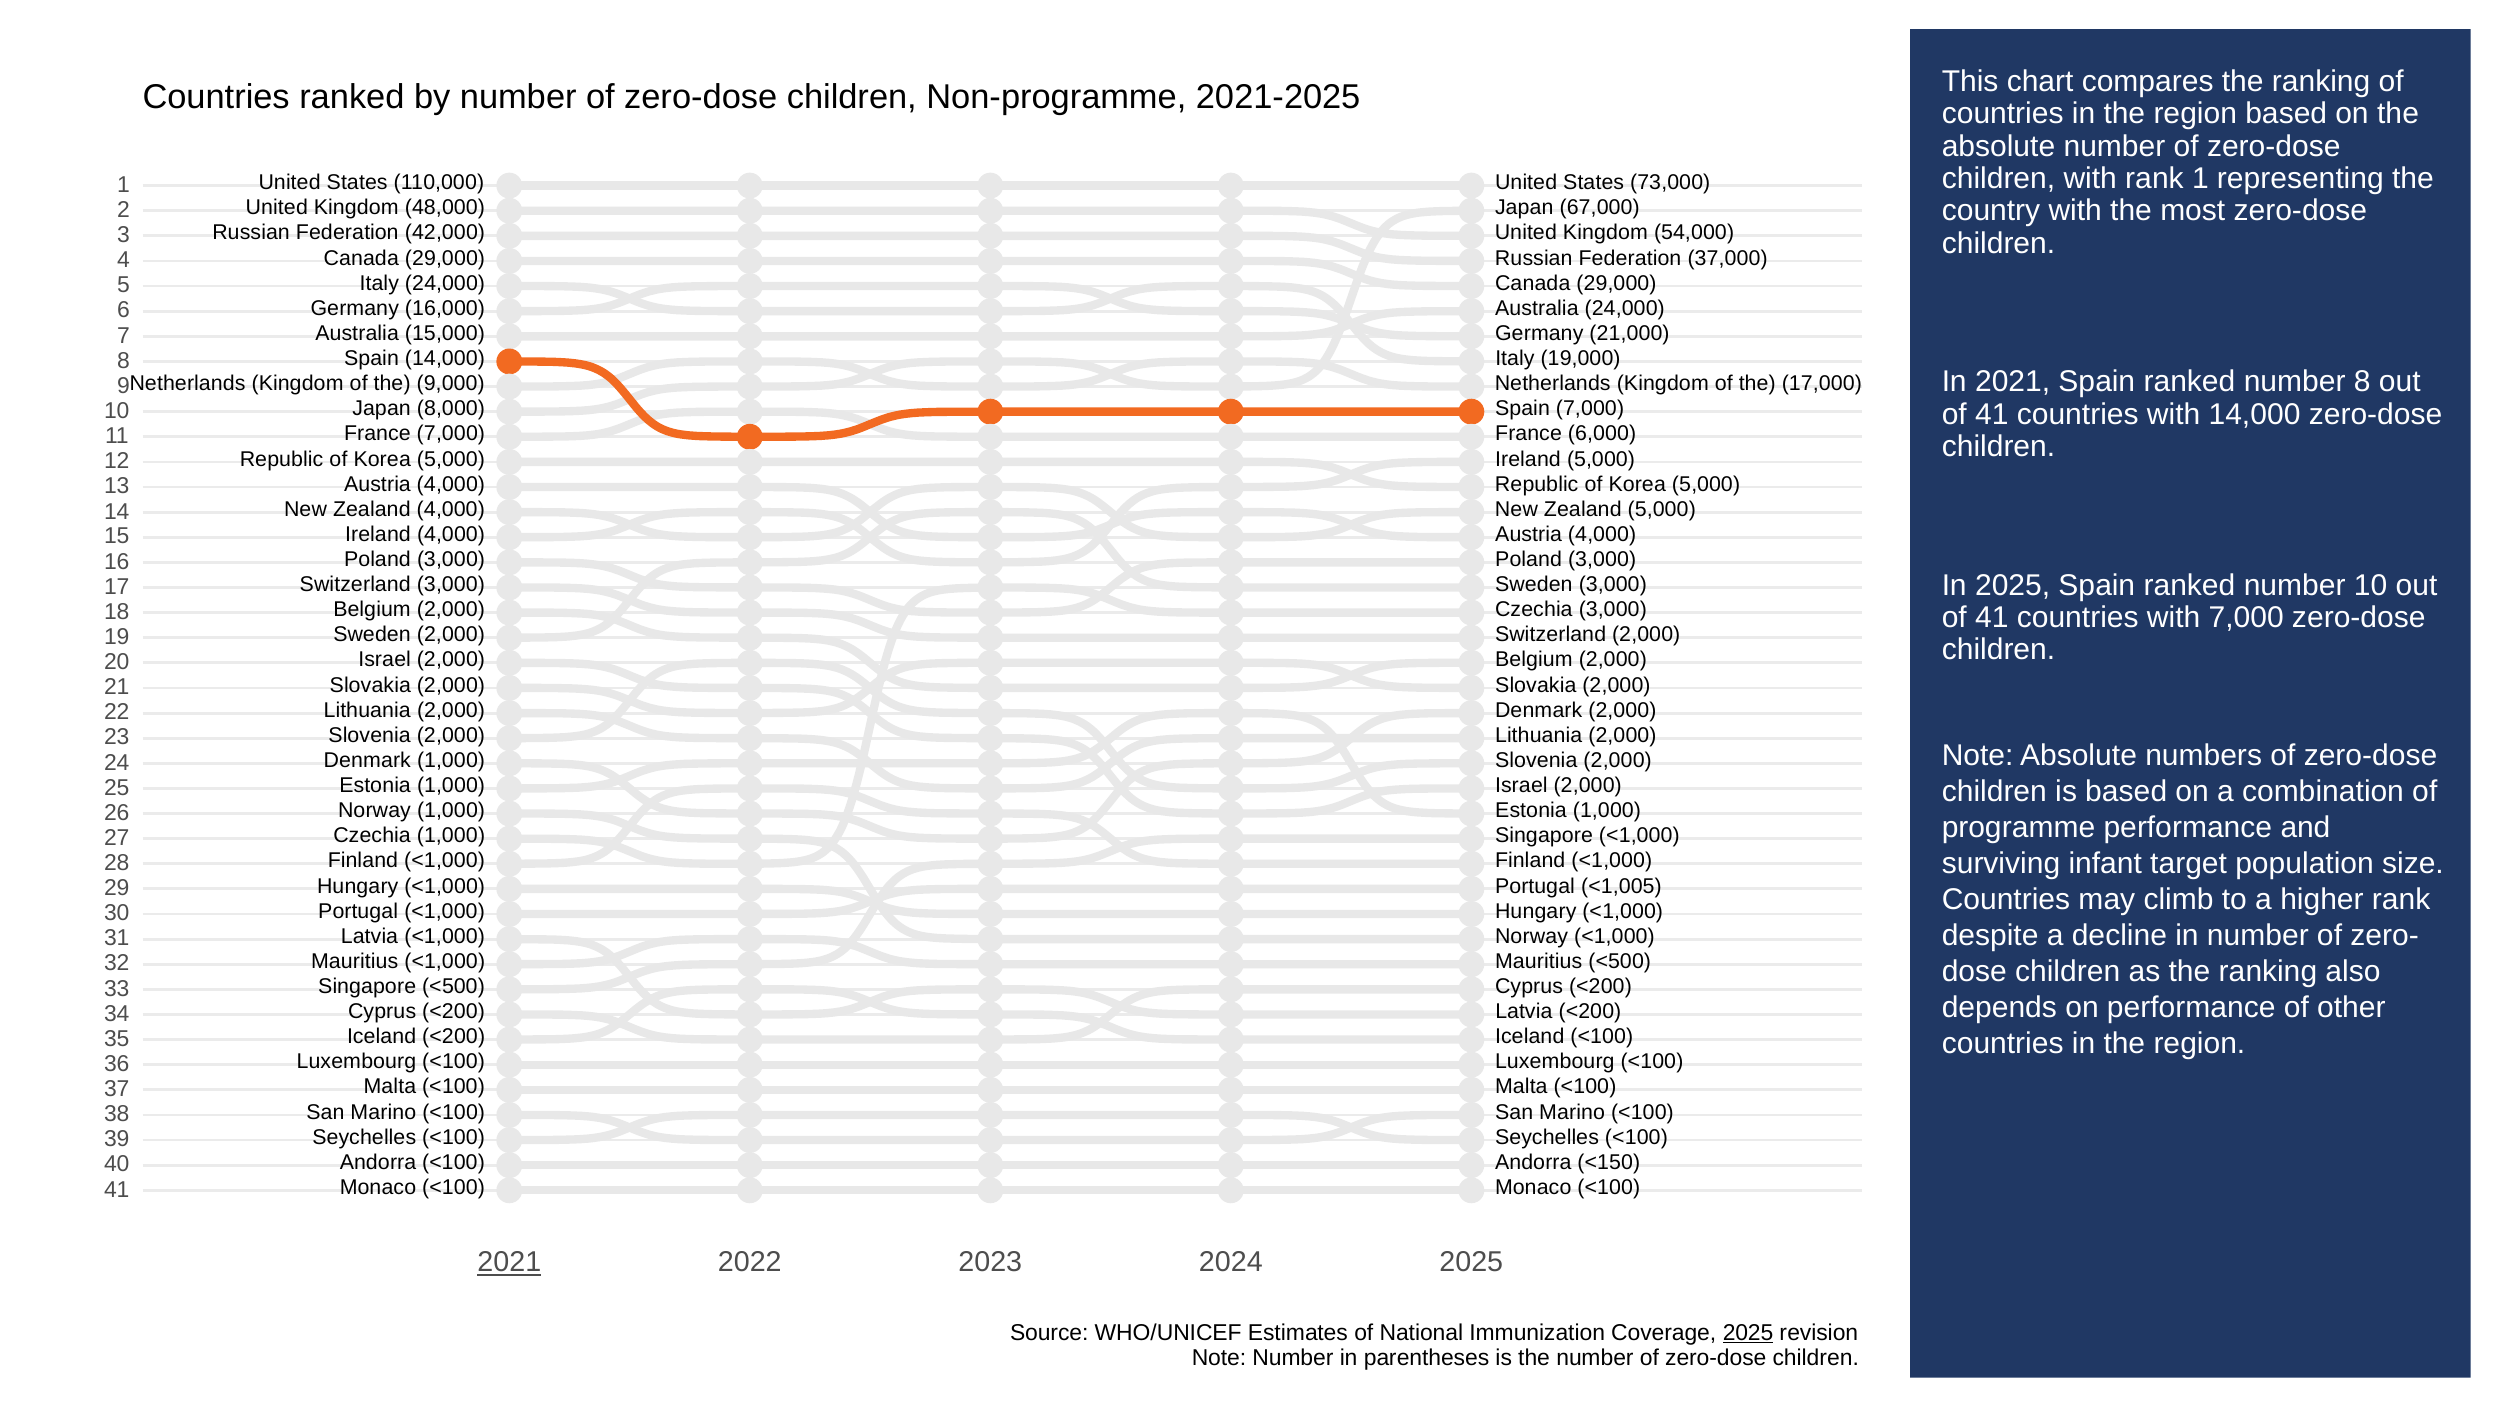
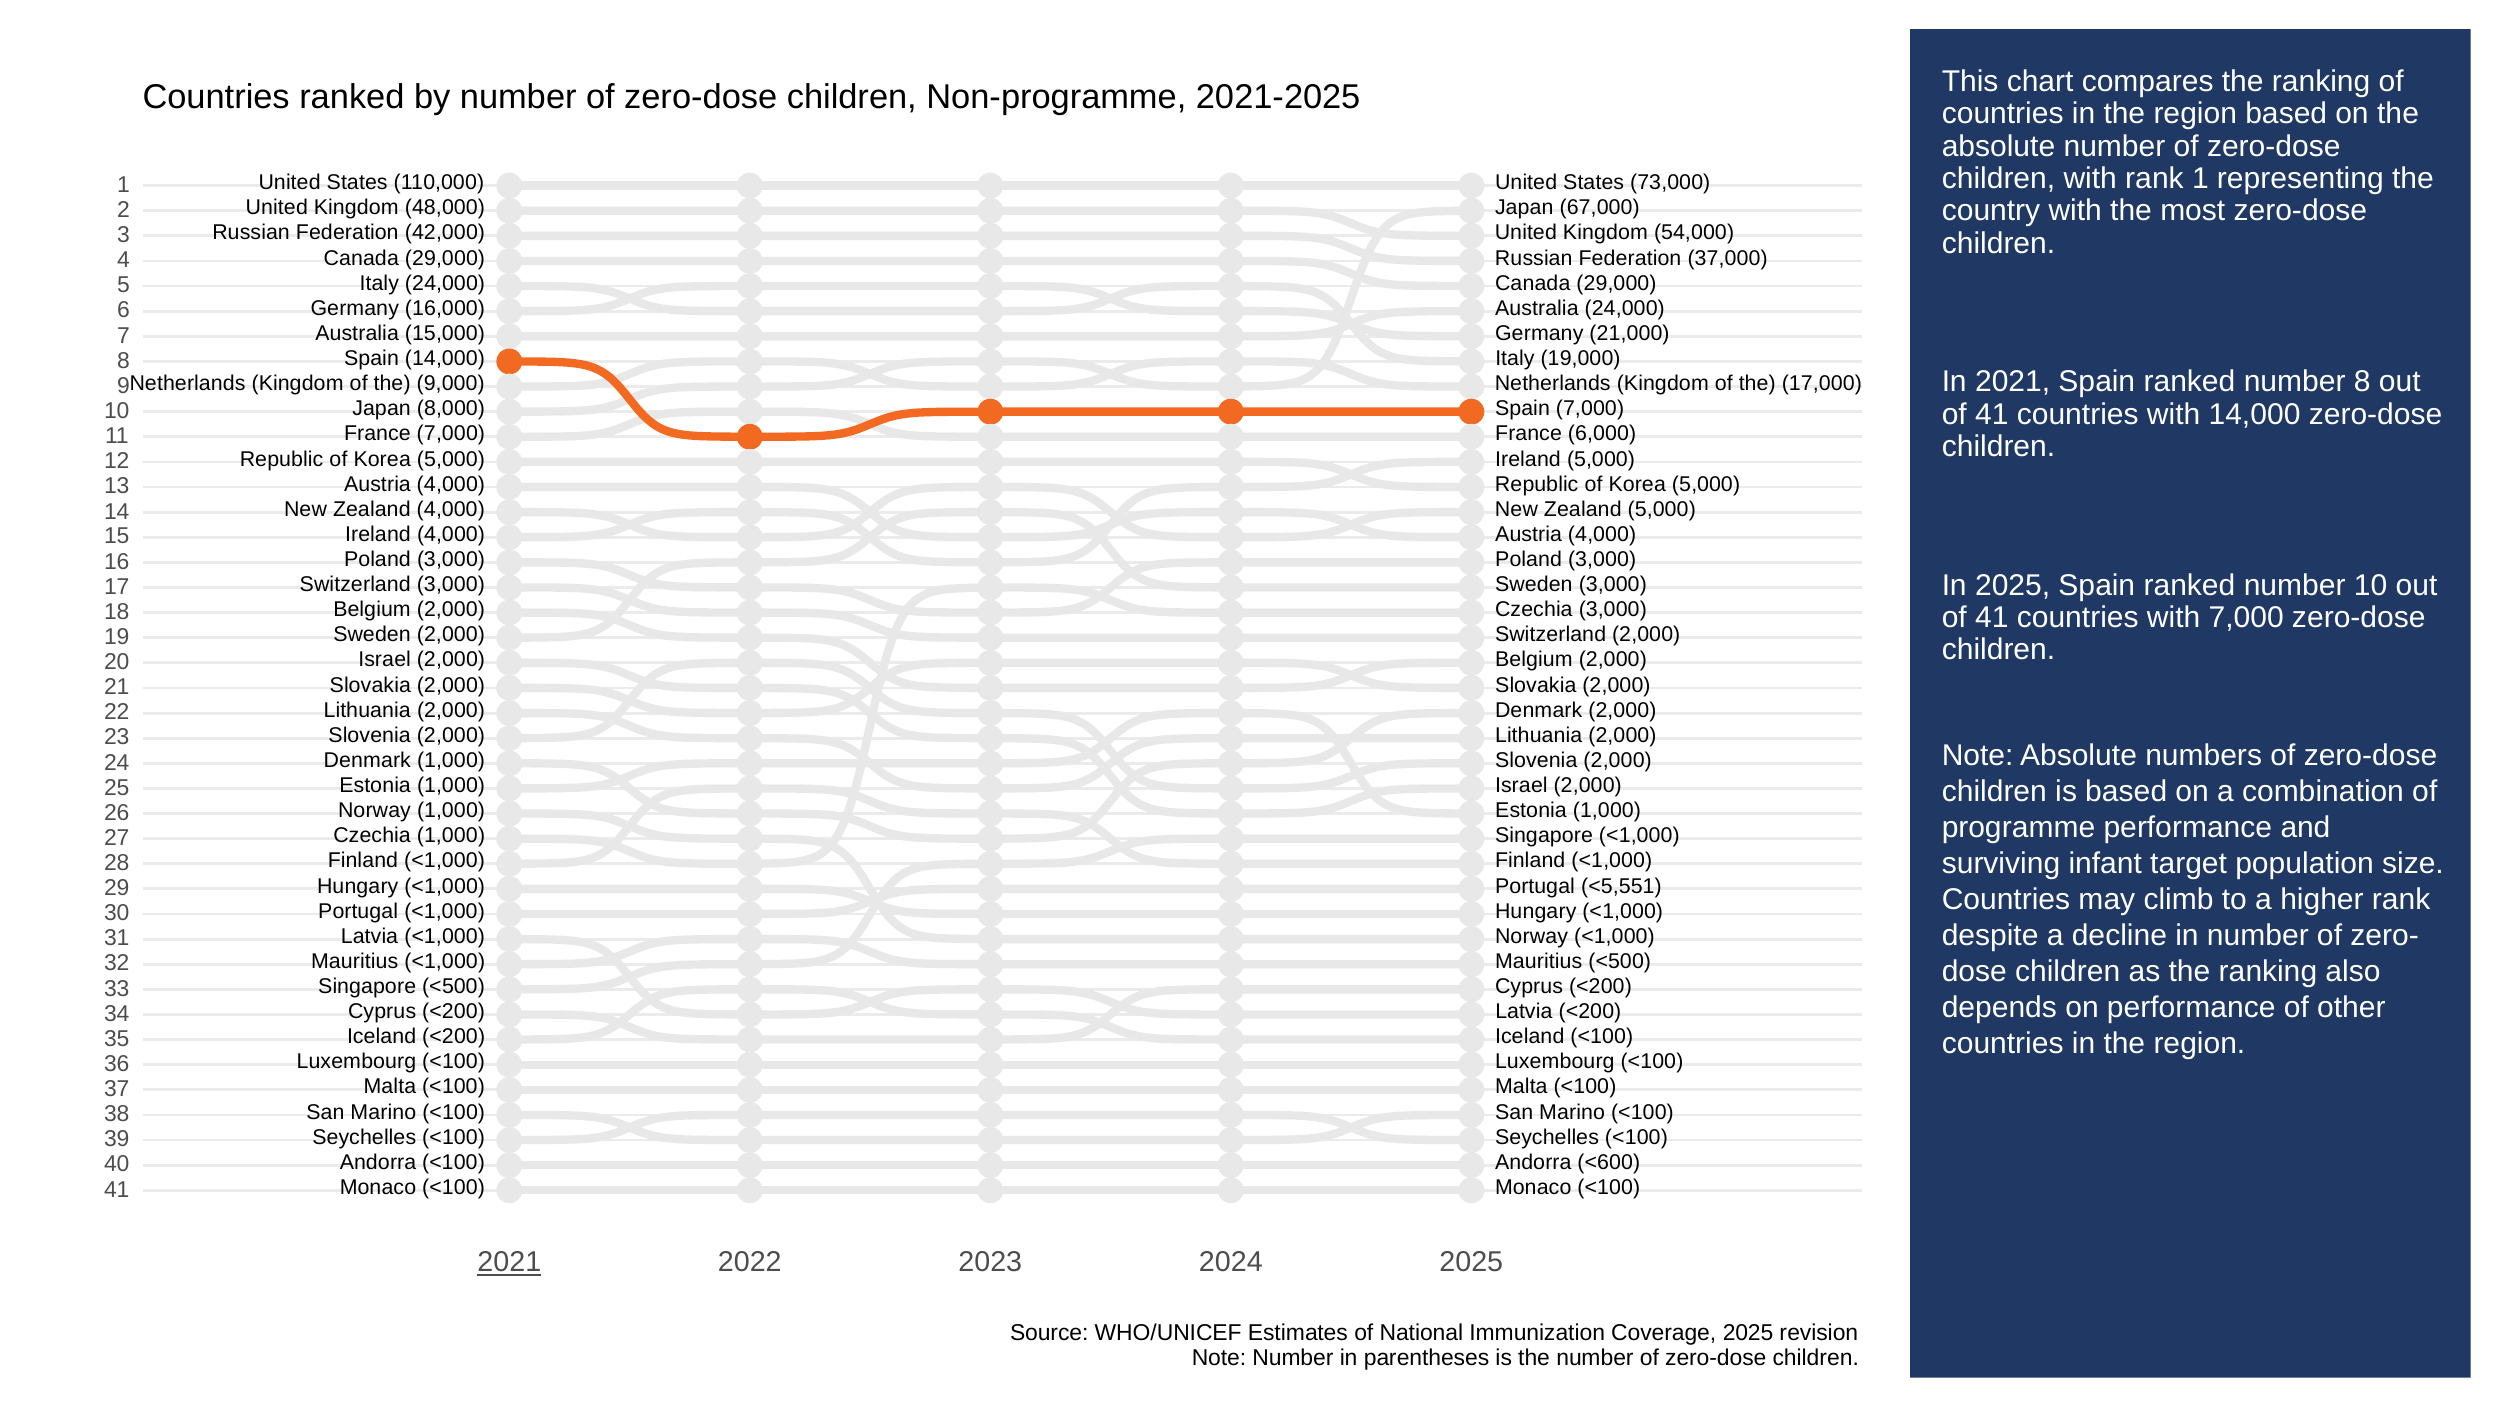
<1,005: <1,005 -> <5,551 (1621, 886)
<150: <150 -> <600 (1609, 1163)
2025 underline: present -> none (1748, 1333)
